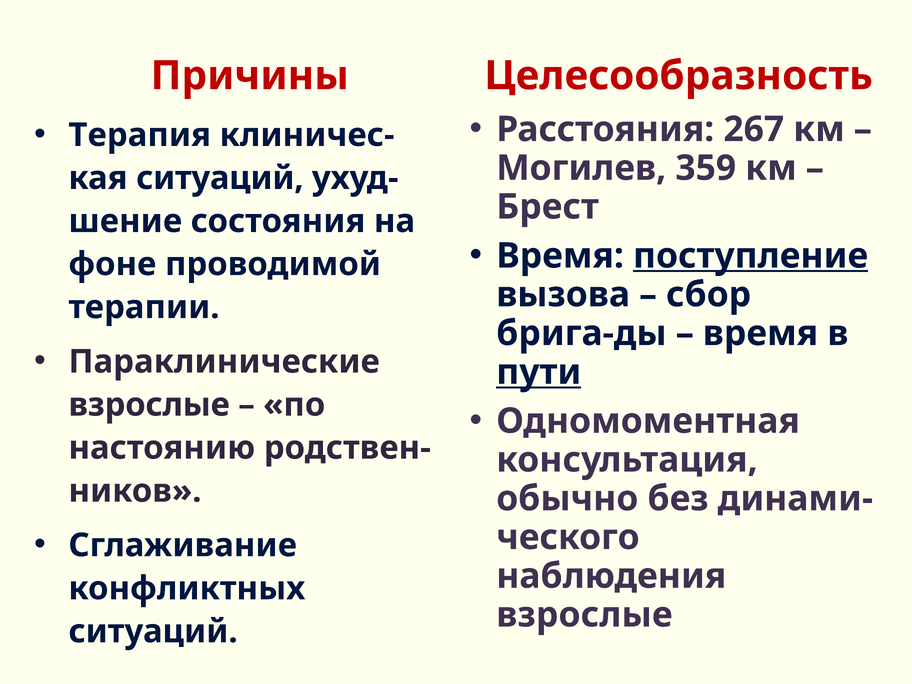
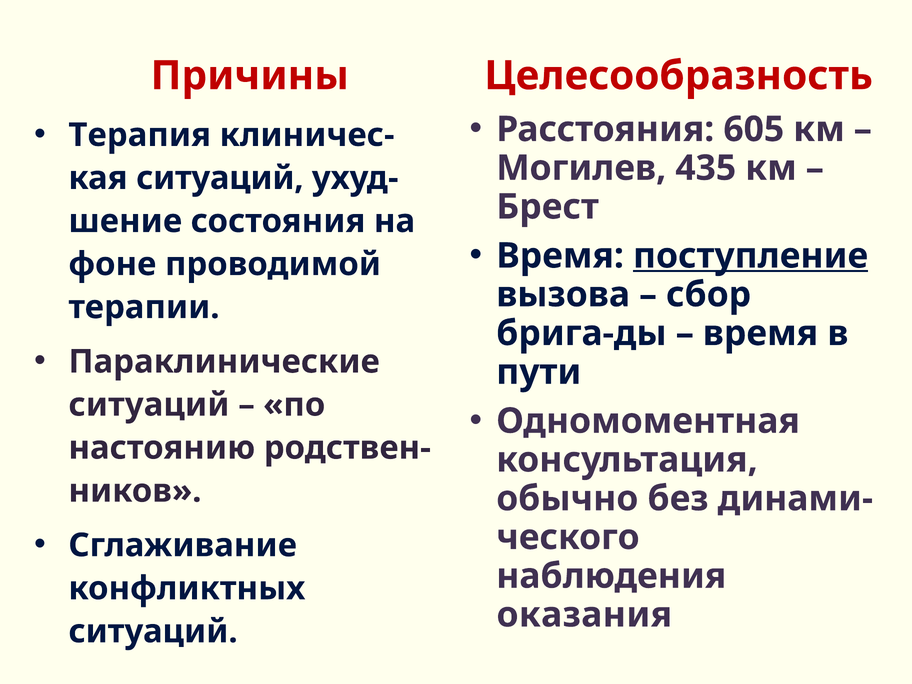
267: 267 -> 605 (754, 129)
359: 359 -> 435 (706, 168)
пути underline: present -> none (539, 372)
взрослые: взрослые -> ситуаций (149, 405)
взрослые: взрослые -> оказания (584, 615)
